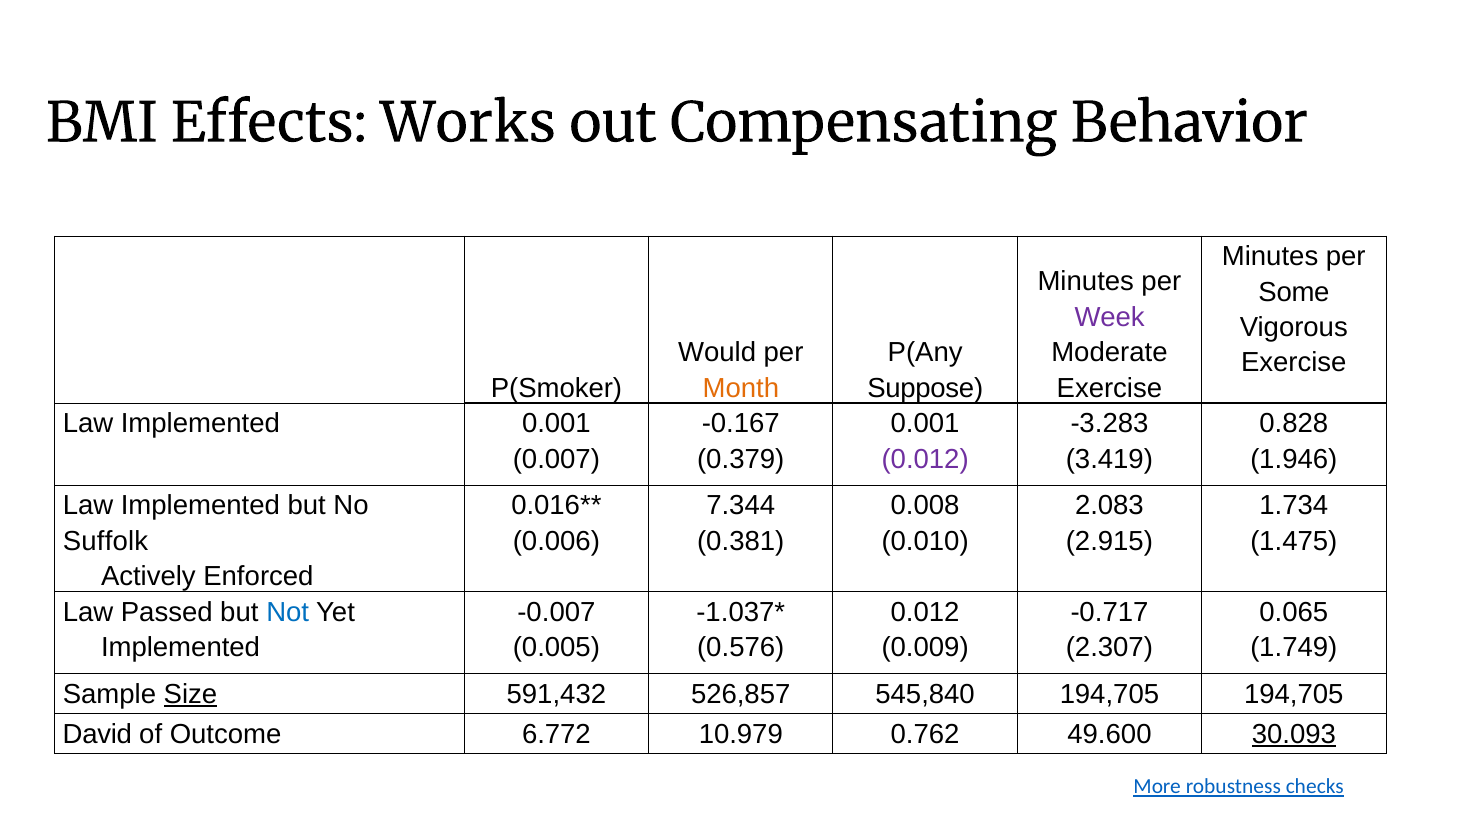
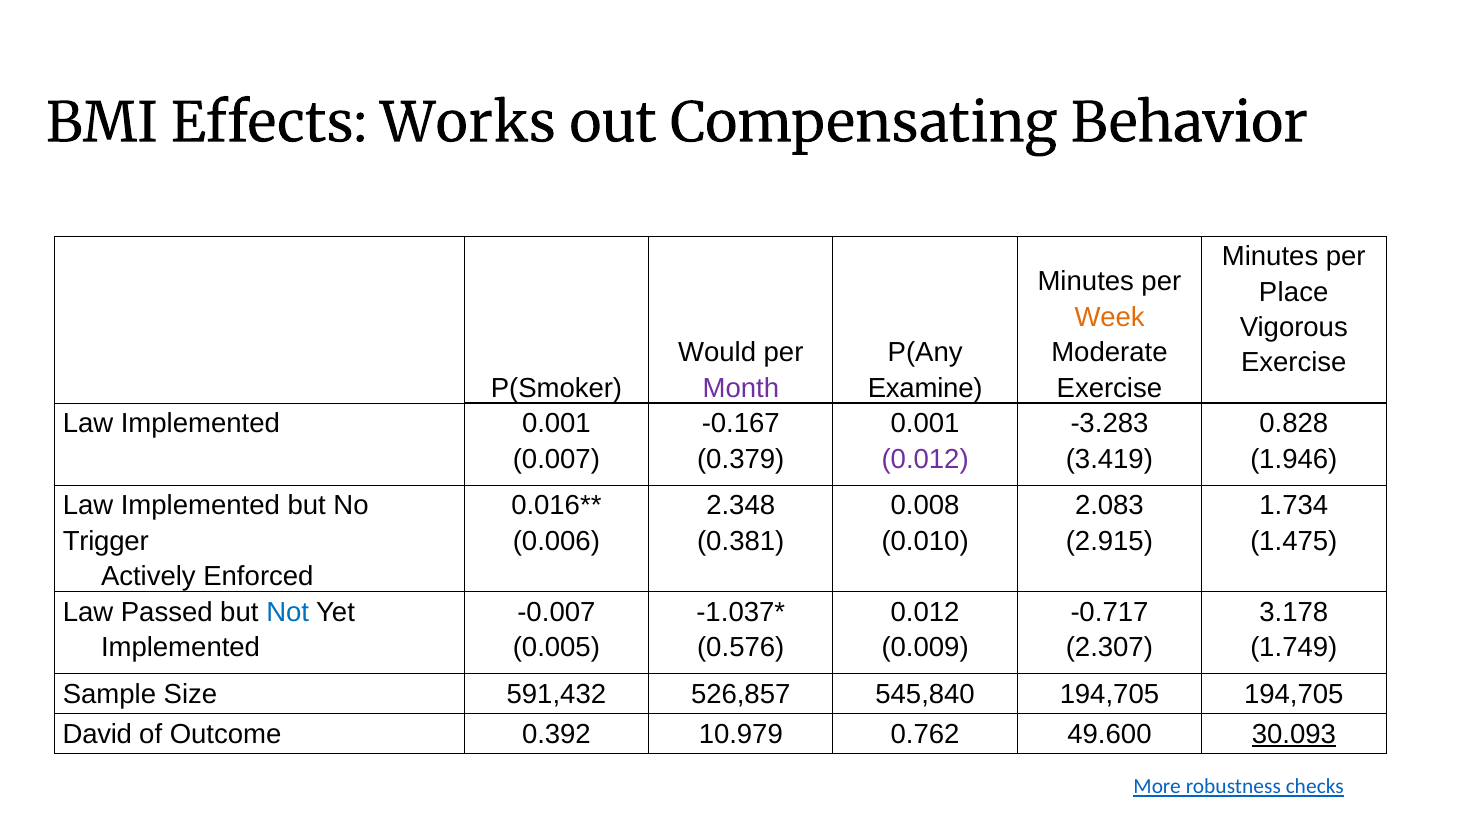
Some: Some -> Place (1294, 292)
Week colour: purple -> orange (1110, 317)
Month colour: orange -> purple (741, 388)
Suppose: Suppose -> Examine (925, 388)
7.344: 7.344 -> 2.348 (741, 506)
Suffolk: Suffolk -> Trigger (106, 541)
0.065: 0.065 -> 3.178 (1294, 612)
Size underline: present -> none (190, 694)
6.772: 6.772 -> 0.392 (556, 734)
